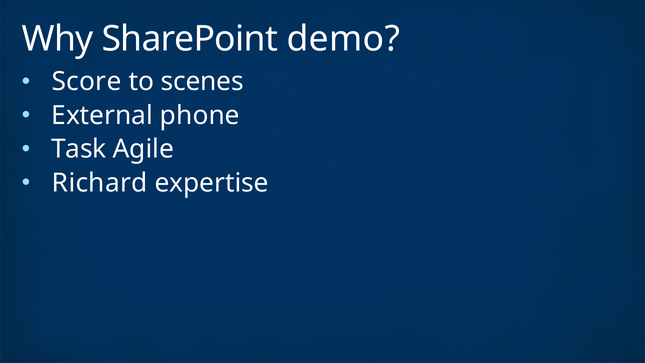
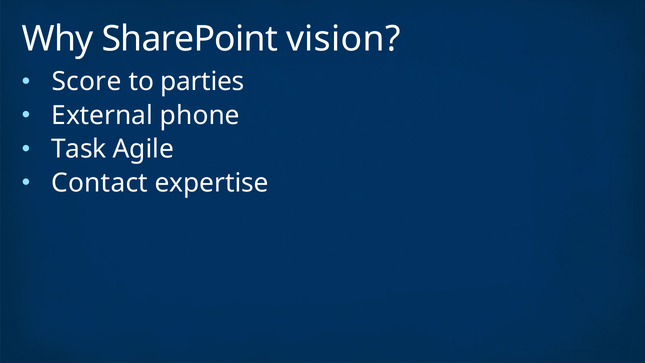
demo: demo -> vision (343, 39)
scenes: scenes -> parties (202, 82)
Richard: Richard -> Contact (100, 183)
